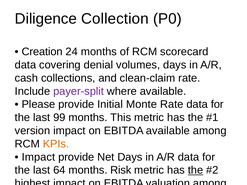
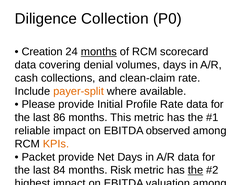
months underline: none -> present (99, 52)
payer-split colour: purple -> orange (79, 91)
Monte: Monte -> Profile (142, 105)
99: 99 -> 86 (59, 118)
version: version -> reliable (32, 131)
EBITDA available: available -> observed (168, 131)
Impact: Impact -> Packet (38, 157)
64: 64 -> 84 (59, 170)
